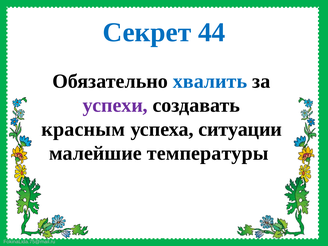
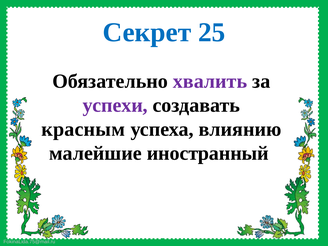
44: 44 -> 25 (212, 32)
хвалить colour: blue -> purple (210, 81)
ситуации: ситуации -> влиянию (240, 129)
температуры: температуры -> иностранный (208, 153)
